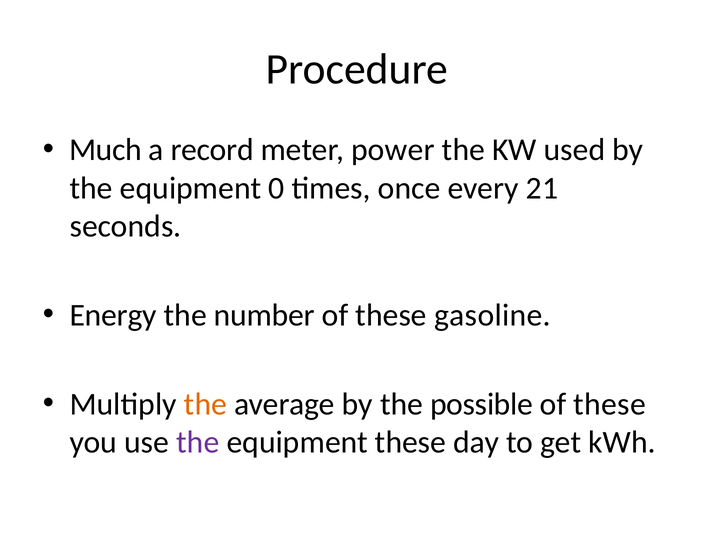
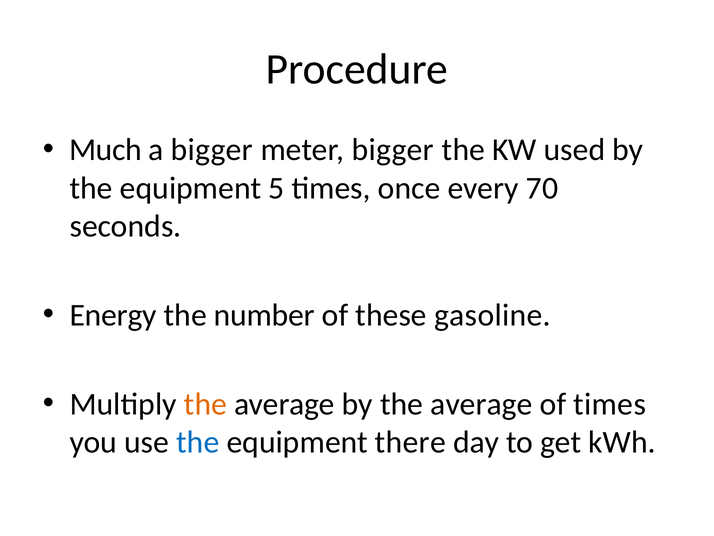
a record: record -> bigger (212, 150)
meter power: power -> bigger (393, 150)
0: 0 -> 5 (276, 188)
21: 21 -> 70 (542, 188)
by the possible: possible -> average (481, 404)
these: these -> times (610, 404)
the colour: purple -> blue (198, 442)
equipment these: these -> there (410, 442)
